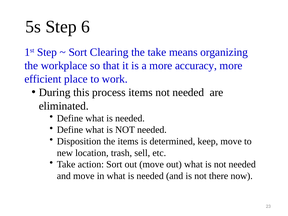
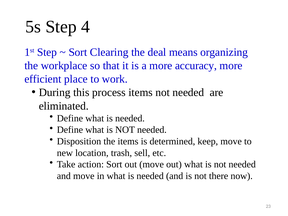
6: 6 -> 4 (85, 27)
the take: take -> deal (157, 52)
